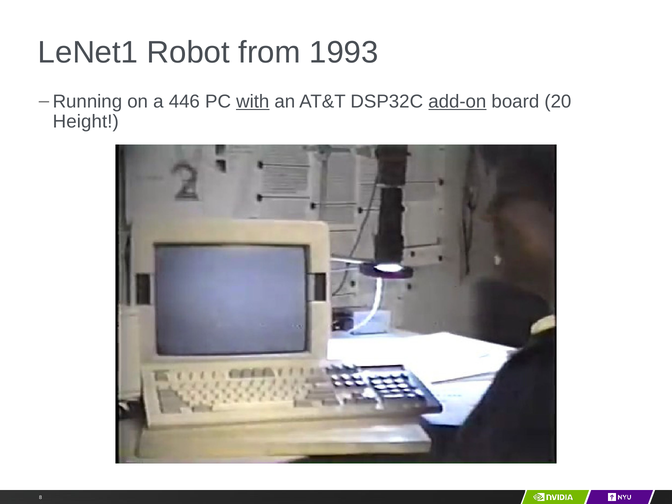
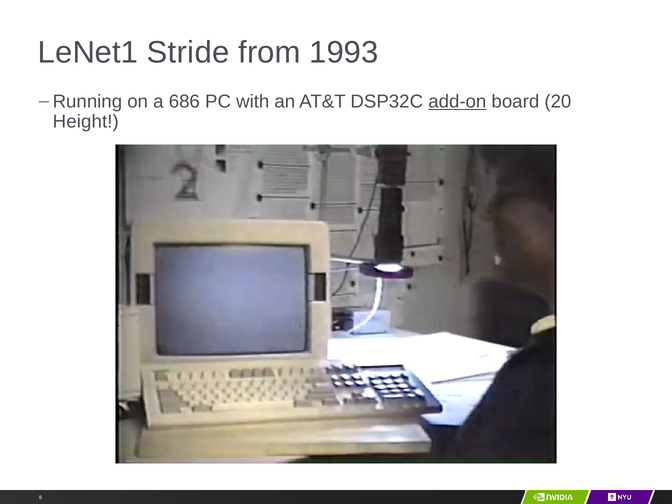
Robot: Robot -> Stride (188, 52)
446: 446 -> 686 (184, 101)
with underline: present -> none (253, 101)
